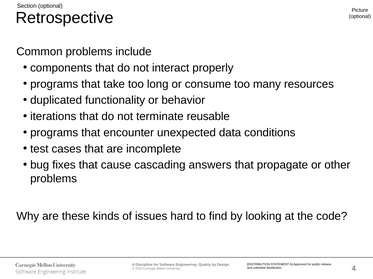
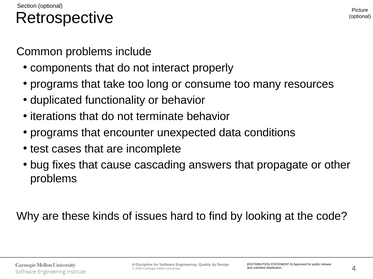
terminate reusable: reusable -> behavior (208, 117)
